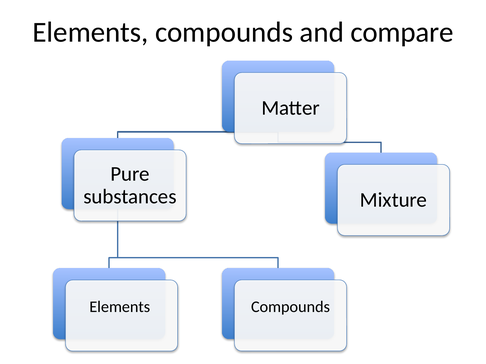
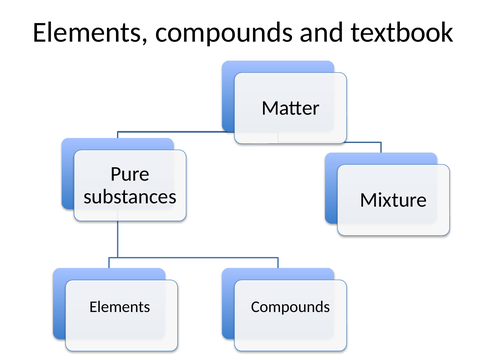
compare: compare -> textbook (402, 32)
